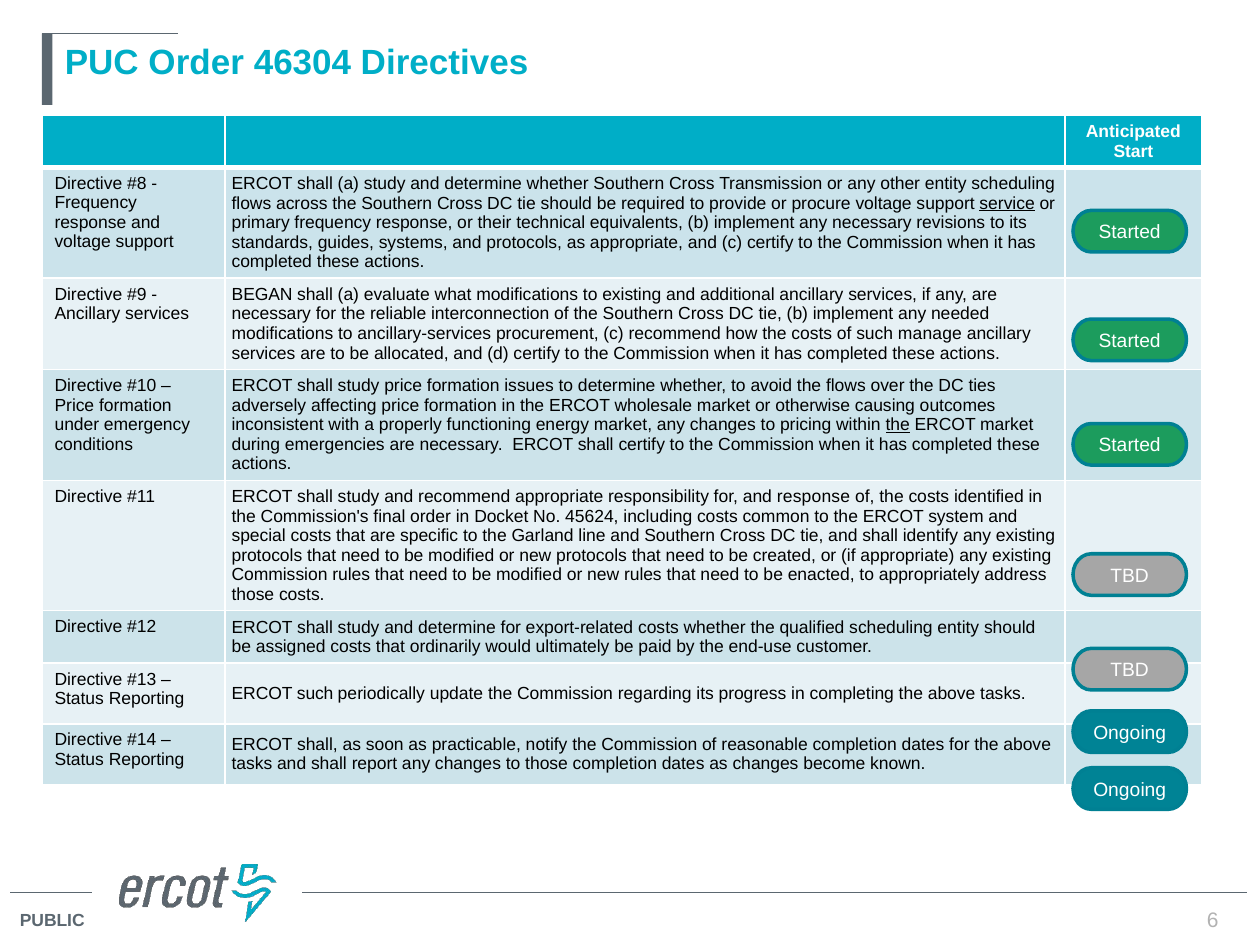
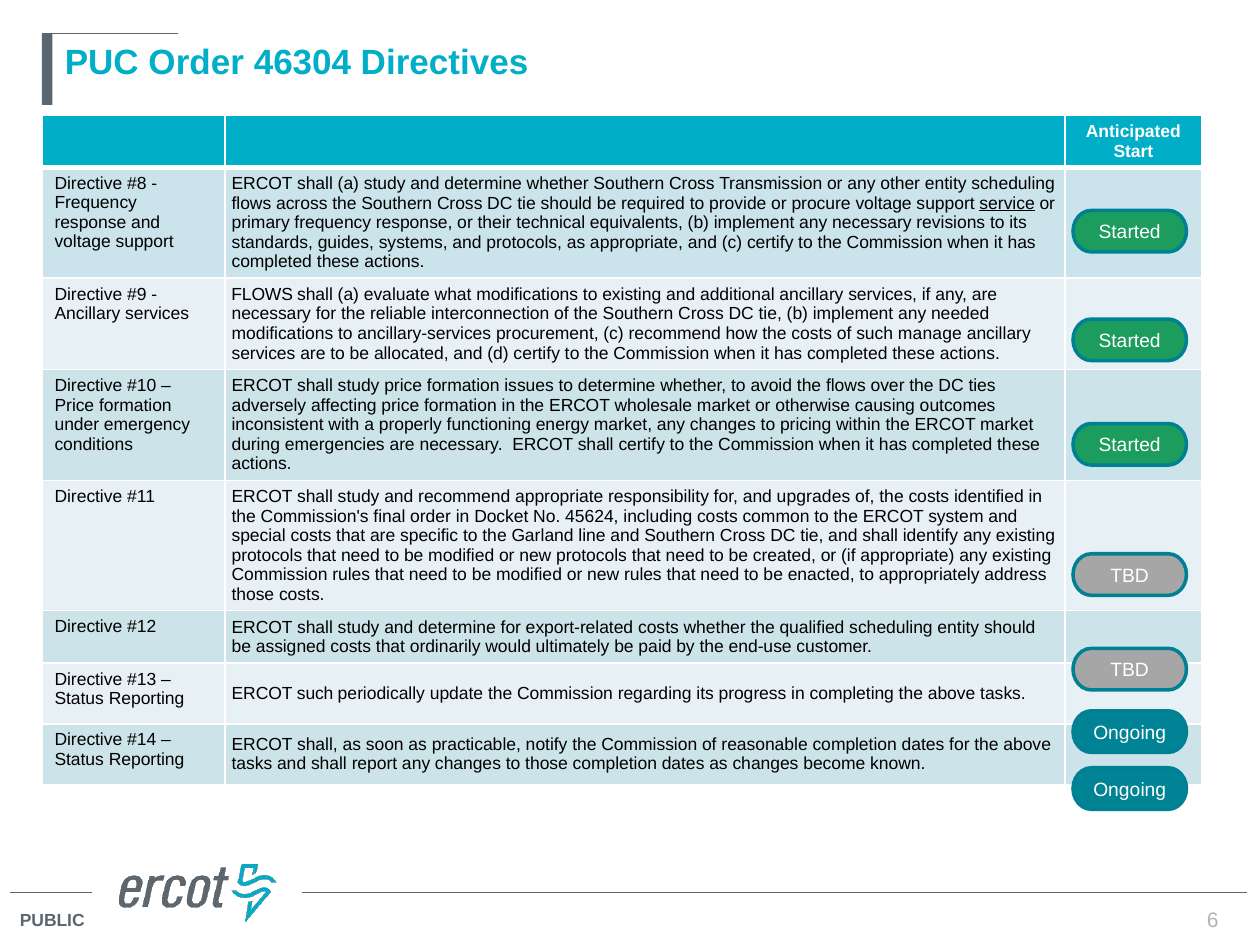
BEGAN: BEGAN -> FLOWS (262, 295)
the underline: present -> none (898, 425)
and response: response -> upgrades (814, 497)
